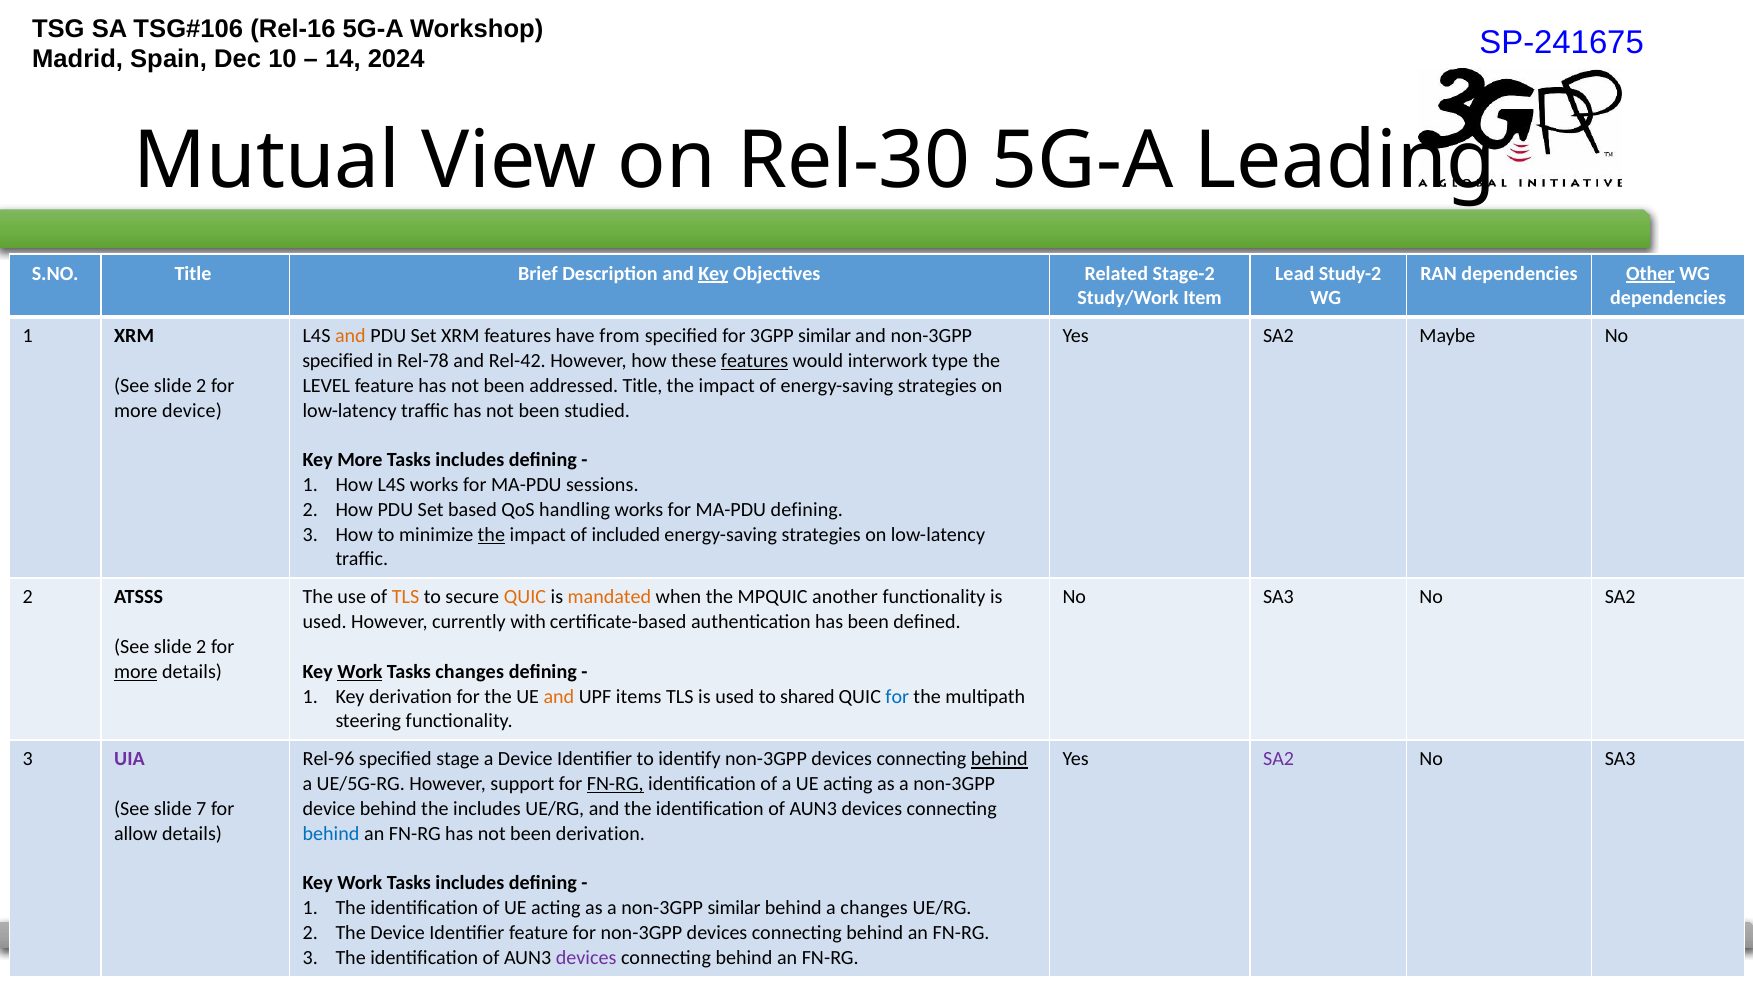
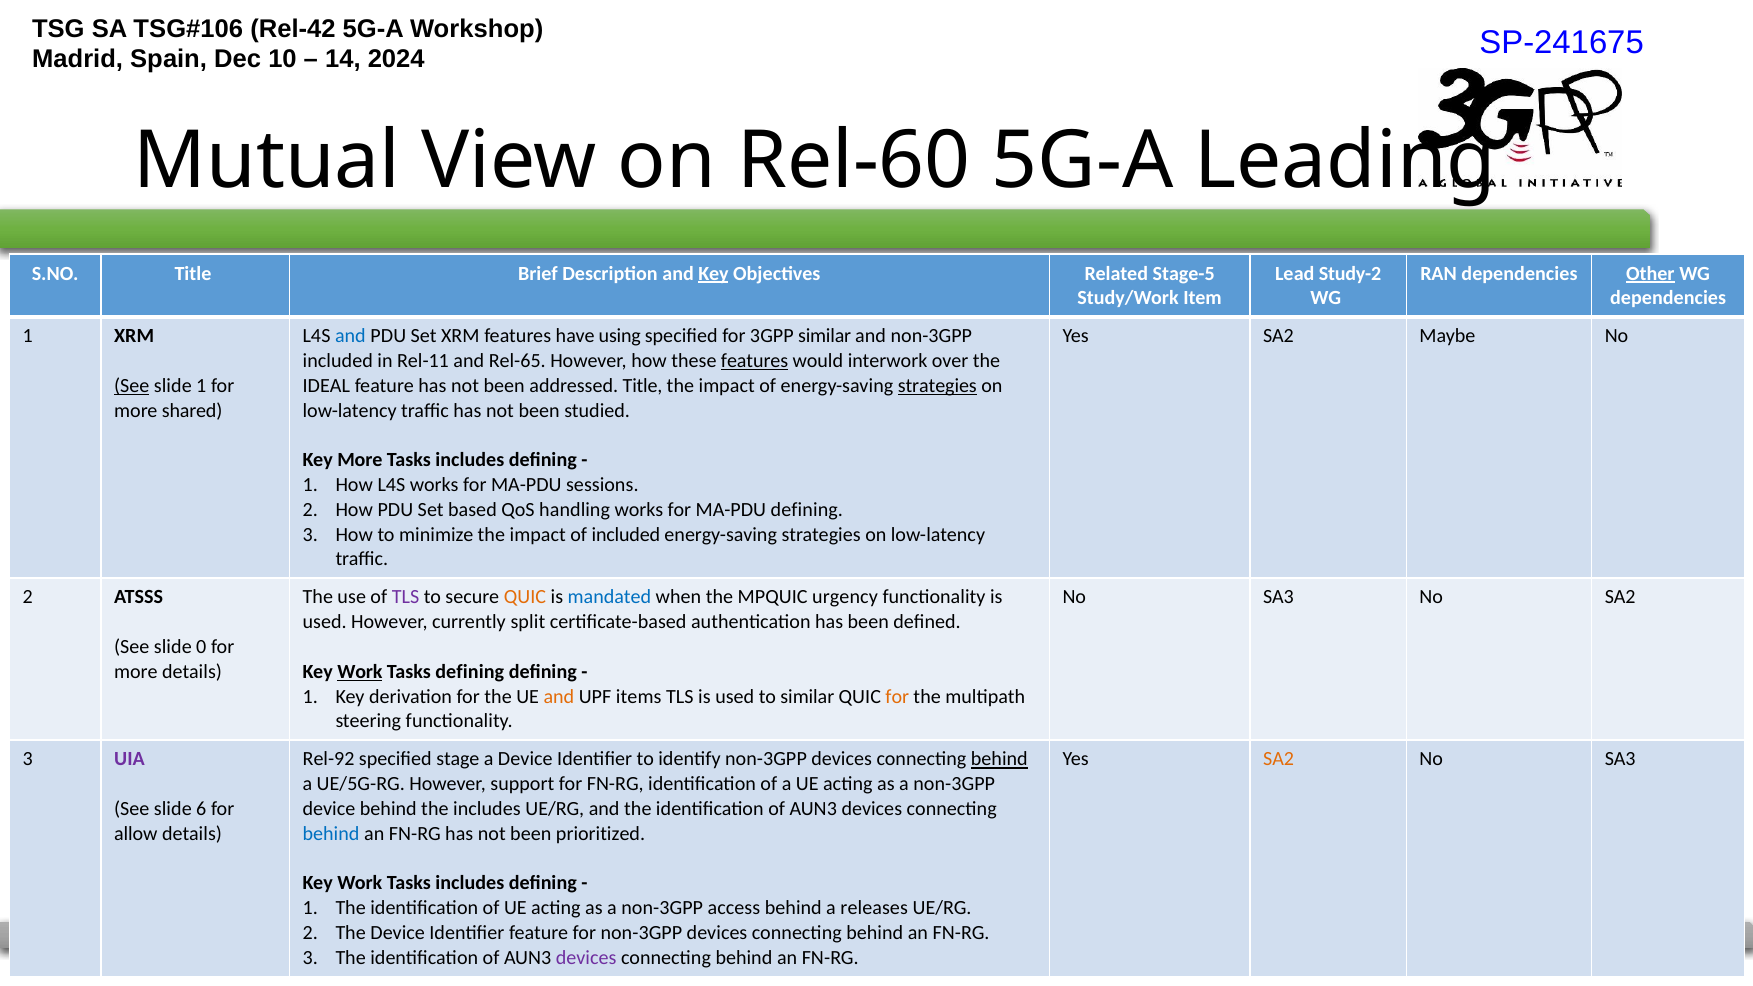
Rel-16: Rel-16 -> Rel-42 (293, 29)
Rel-30: Rel-30 -> Rel-60 (854, 161)
Stage-2: Stage-2 -> Stage-5 (1184, 273)
and colour: orange -> blue (350, 336)
from: from -> using (620, 336)
specified: specified -> included (338, 361)
Rel-78: Rel-78 -> Rel-11 (423, 361)
Rel-42: Rel-42 -> Rel-65 (517, 361)
type: type -> over (950, 361)
See underline: none -> present (132, 386)
2: 2 -> 1 (201, 386)
LEVEL: LEVEL -> IDEAL (326, 386)
strategies underline: none -> present (937, 386)
more device: device -> shared (192, 411)
the underline: present -> none (491, 535)
TLS colour: orange -> purple (406, 597)
mandated colour: orange -> blue (609, 597)
another: another -> urgency (845, 597)
with: with -> split (528, 622)
2: 2 -> 0 (201, 647)
more underline: present -> none (136, 672)
Tasks changes: changes -> defining (470, 672)
to shared: shared -> similar (807, 697)
for colour: blue -> orange (897, 697)
Rel-96: Rel-96 -> Rel-92 (329, 759)
SA2 colour: purple -> orange (1279, 759)
FN-RG underline: present -> none (615, 784)
7: 7 -> 6 (201, 809)
been derivation: derivation -> prioritized (601, 834)
non-3GPP similar: similar -> access (734, 908)
a changes: changes -> releases (874, 908)
